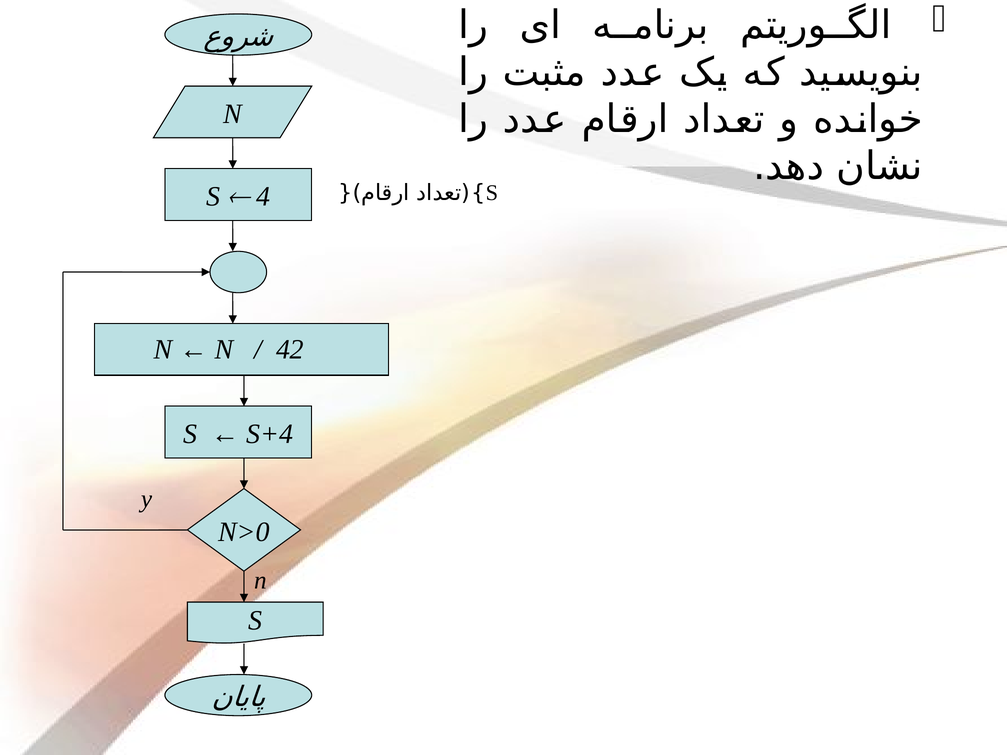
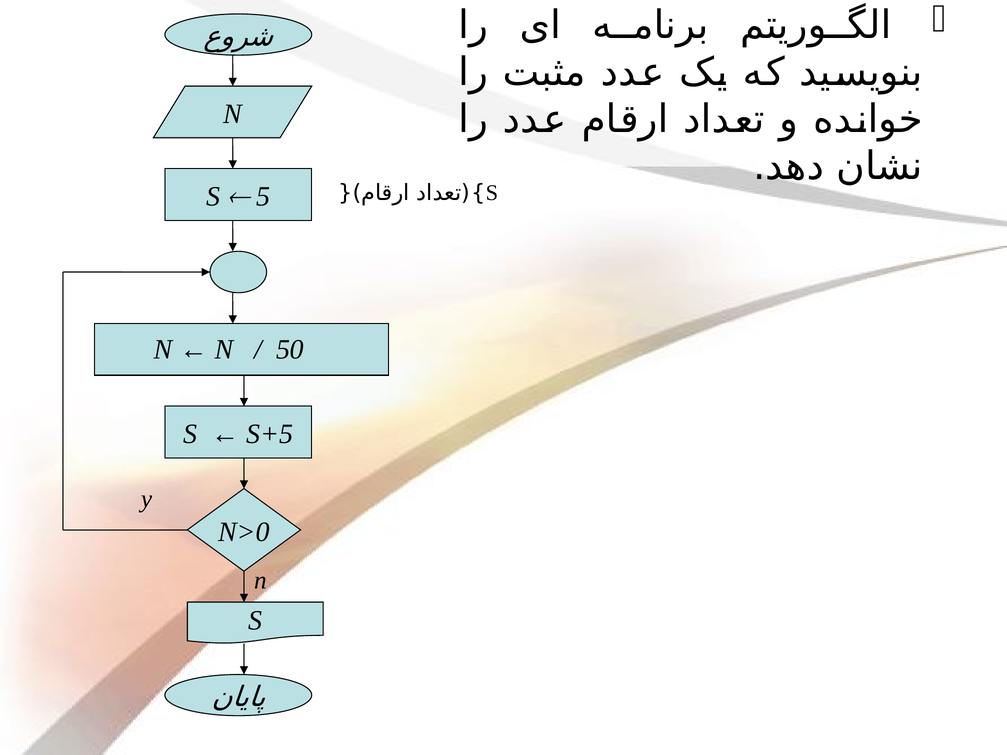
4: 4 -> 5 (263, 197)
42: 42 -> 50 (290, 349)
S+4: S+4 -> S+5 (270, 434)
